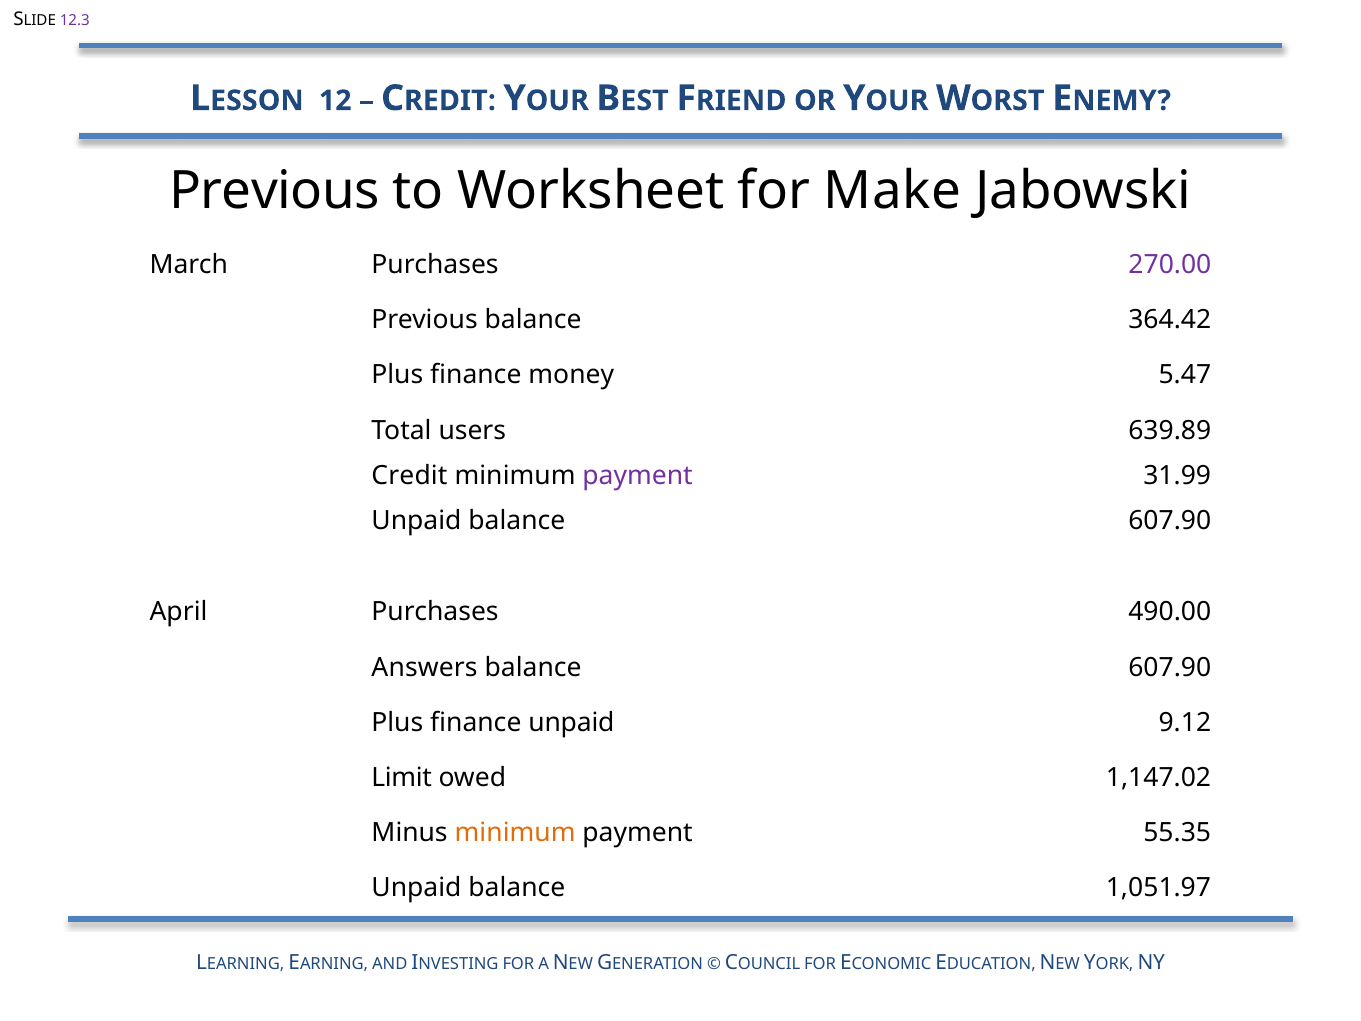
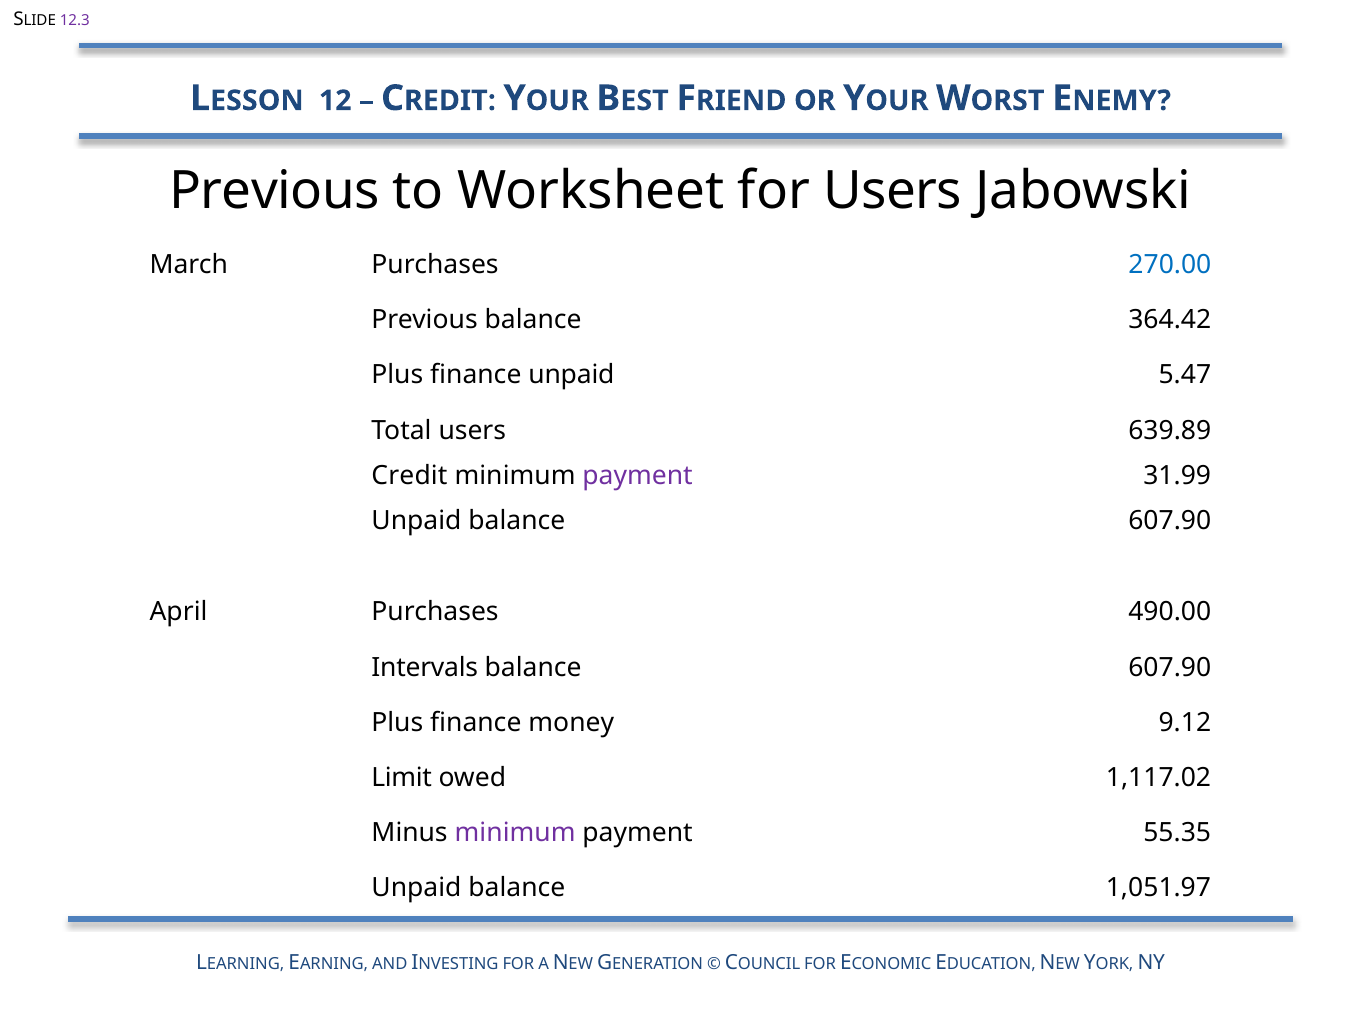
for Make: Make -> Users (893, 191)
270.00 colour: purple -> blue (1170, 265)
finance money: money -> unpaid (571, 375)
Answers: Answers -> Intervals (425, 667)
finance unpaid: unpaid -> money (571, 722)
1,147.02: 1,147.02 -> 1,117.02 (1159, 777)
minimum colour: orange -> purple (515, 833)
